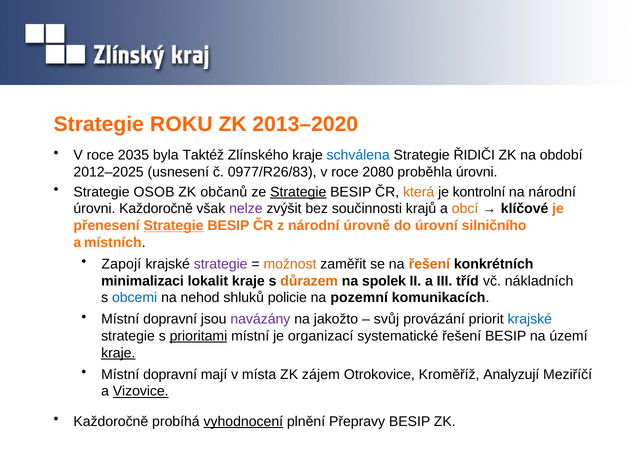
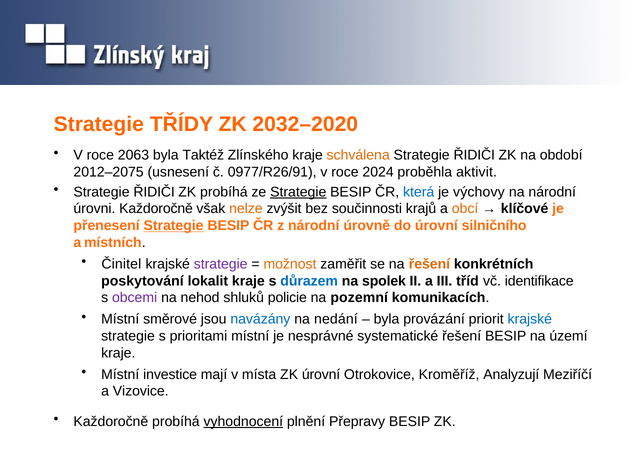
ROKU: ROKU -> TŘÍDY (181, 124)
2013–2020: 2013–2020 -> 2032–2020 (305, 124)
2035: 2035 -> 2063 (133, 155)
schválena colour: blue -> orange (358, 155)
2012–2025: 2012–2025 -> 2012–2075 (109, 172)
0977/R26/83: 0977/R26/83 -> 0977/R26/91 (272, 172)
2080: 2080 -> 2024 (378, 172)
proběhla úrovni: úrovni -> aktivit (477, 172)
OSOB: OSOB -> ŘIDIČI (154, 192)
ZK občanů: občanů -> probíhá (224, 192)
která colour: orange -> blue (419, 192)
kontrolní: kontrolní -> výchovy (479, 192)
nelze colour: purple -> orange (246, 209)
Zapojí: Zapojí -> Činitel (121, 264)
minimalizaci: minimalizaci -> poskytování (142, 281)
důrazem colour: orange -> blue (309, 281)
nákladních: nákladních -> identifikace (539, 281)
obcemi colour: blue -> purple (135, 298)
dopravní: dopravní -> směrové (170, 319)
navázány colour: purple -> blue (260, 319)
jakožto: jakožto -> nedání (336, 319)
svůj: svůj -> byla (387, 319)
prioritami underline: present -> none (198, 336)
organizací: organizací -> nesprávné (321, 336)
kraje underline: present -> none (118, 353)
dopravní: dopravní -> investice (170, 374)
ZK zájem: zájem -> úrovní (321, 374)
Vizovice underline: present -> none (141, 391)
